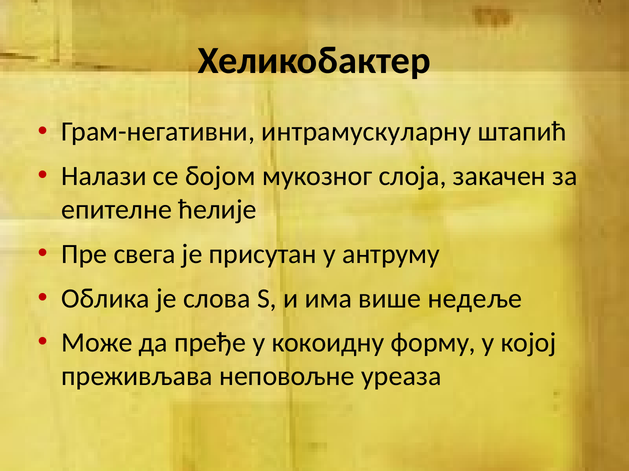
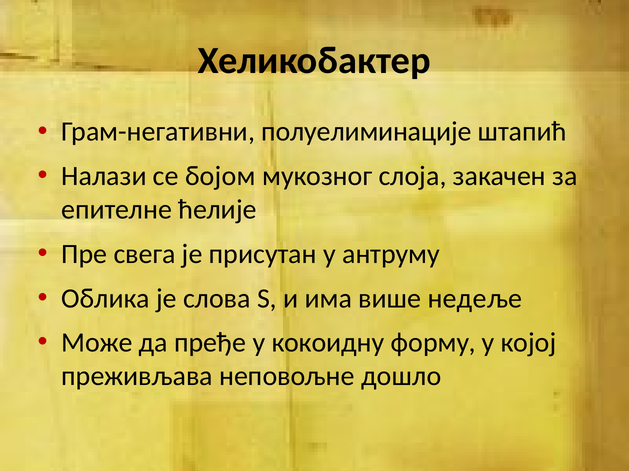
интрамускуларну: интрамускуларну -> полуелиминације (366, 132)
уреаза: уреаза -> дошло (401, 377)
